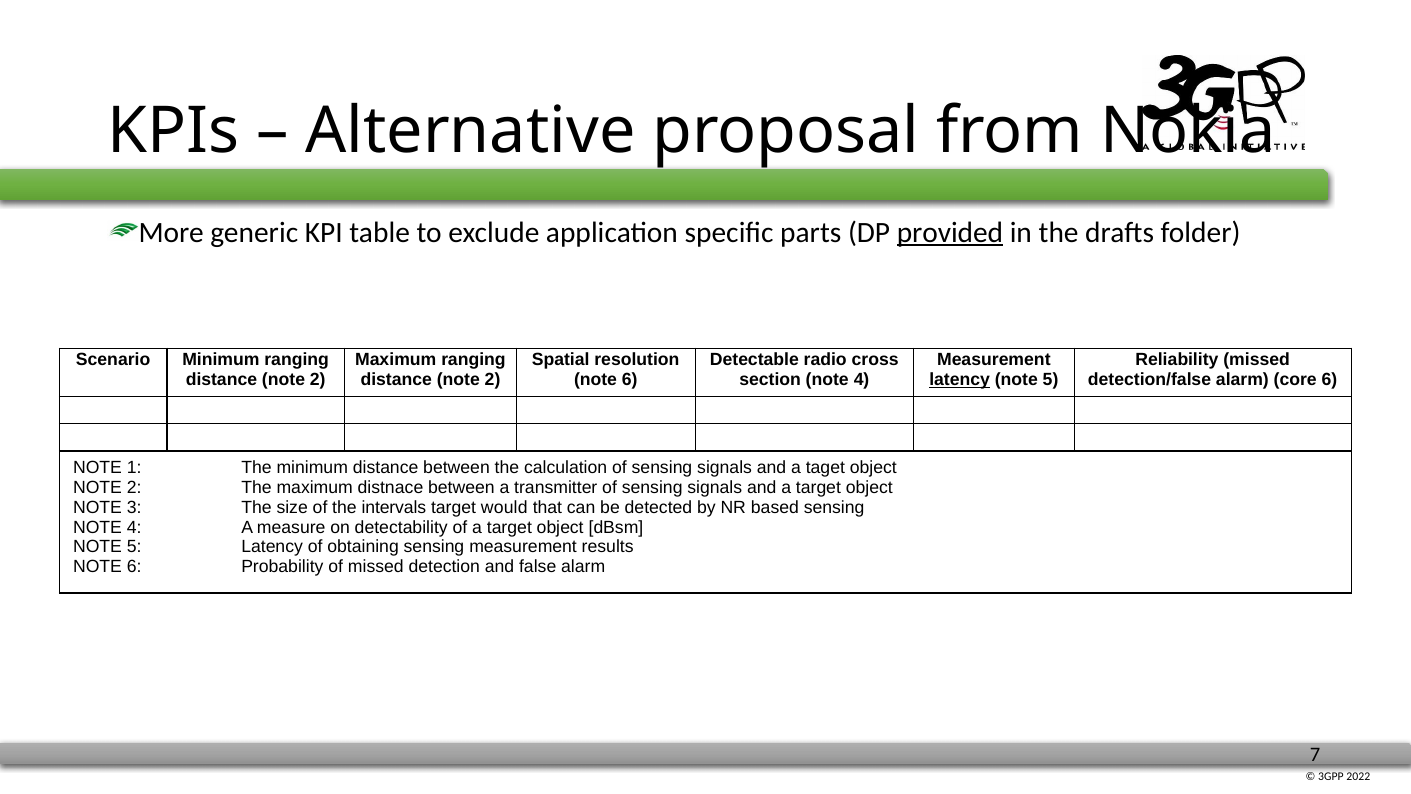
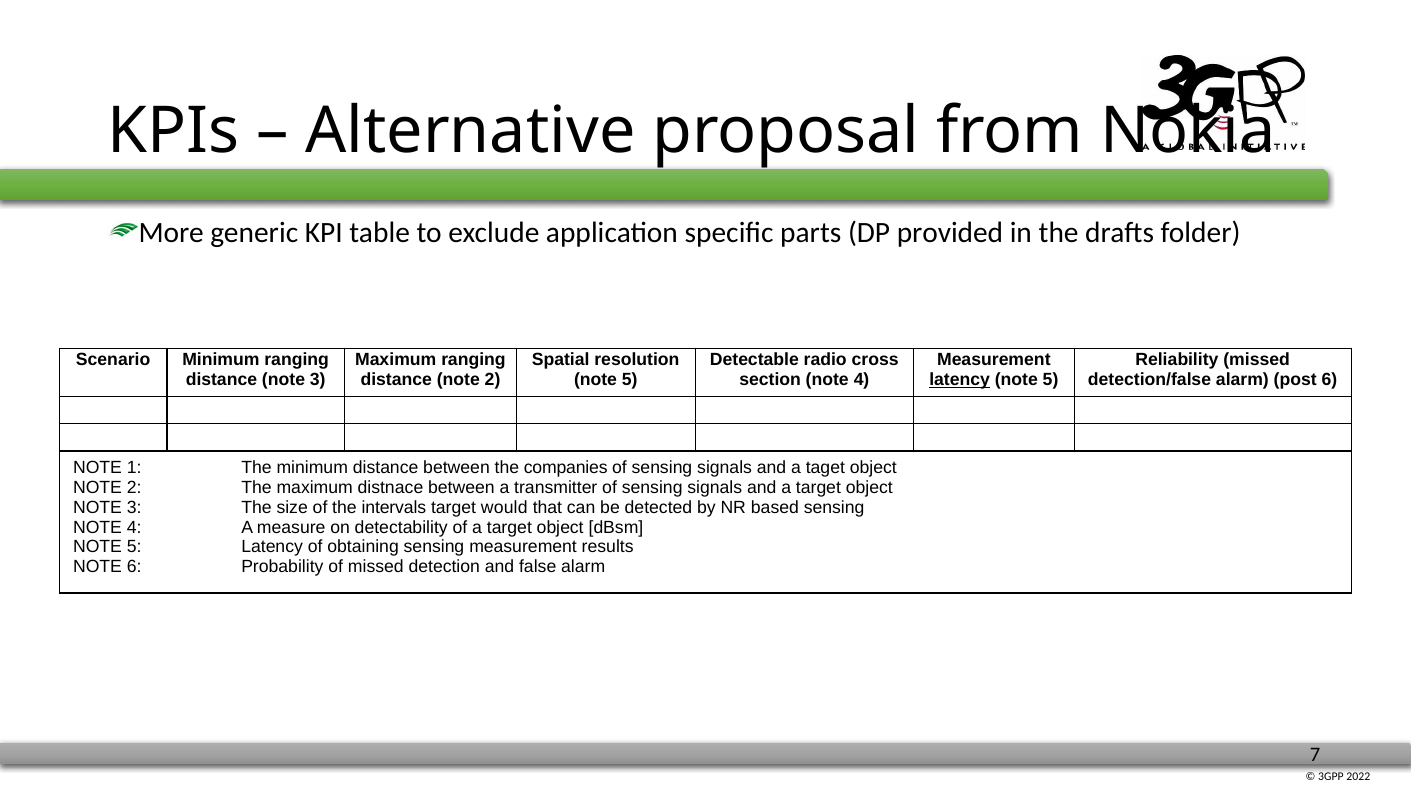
provided underline: present -> none (950, 232)
2: 2 -> 3 (318, 380)
6: 6 -> 5 (630, 380)
core: core -> post (1295, 380)
calculation: calculation -> companies (566, 468)
